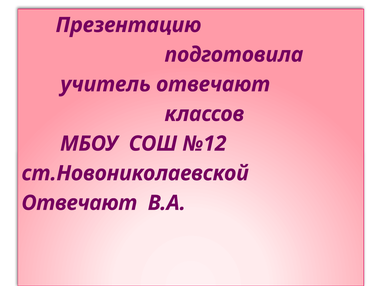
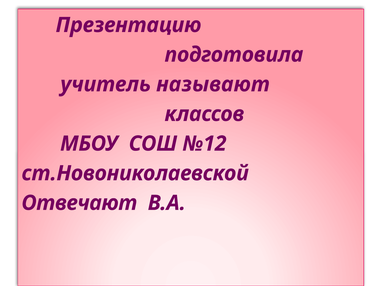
учитель отвечают: отвечают -> называют (213, 84)
